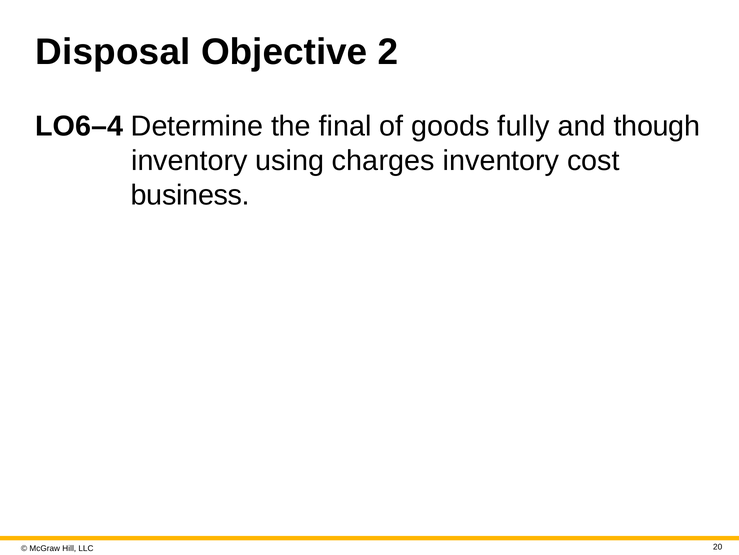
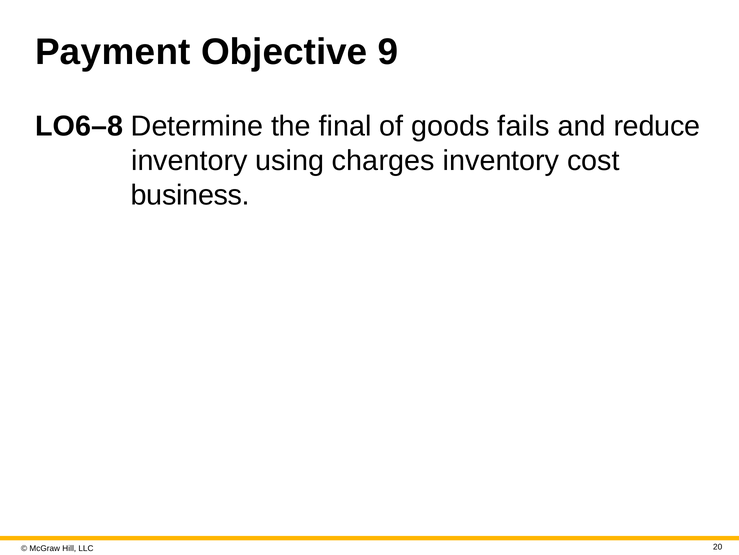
Disposal: Disposal -> Payment (113, 52)
2: 2 -> 9 (388, 52)
O6–4: O6–4 -> O6–8 (88, 126)
fully: fully -> fails (523, 126)
though: though -> reduce (657, 126)
